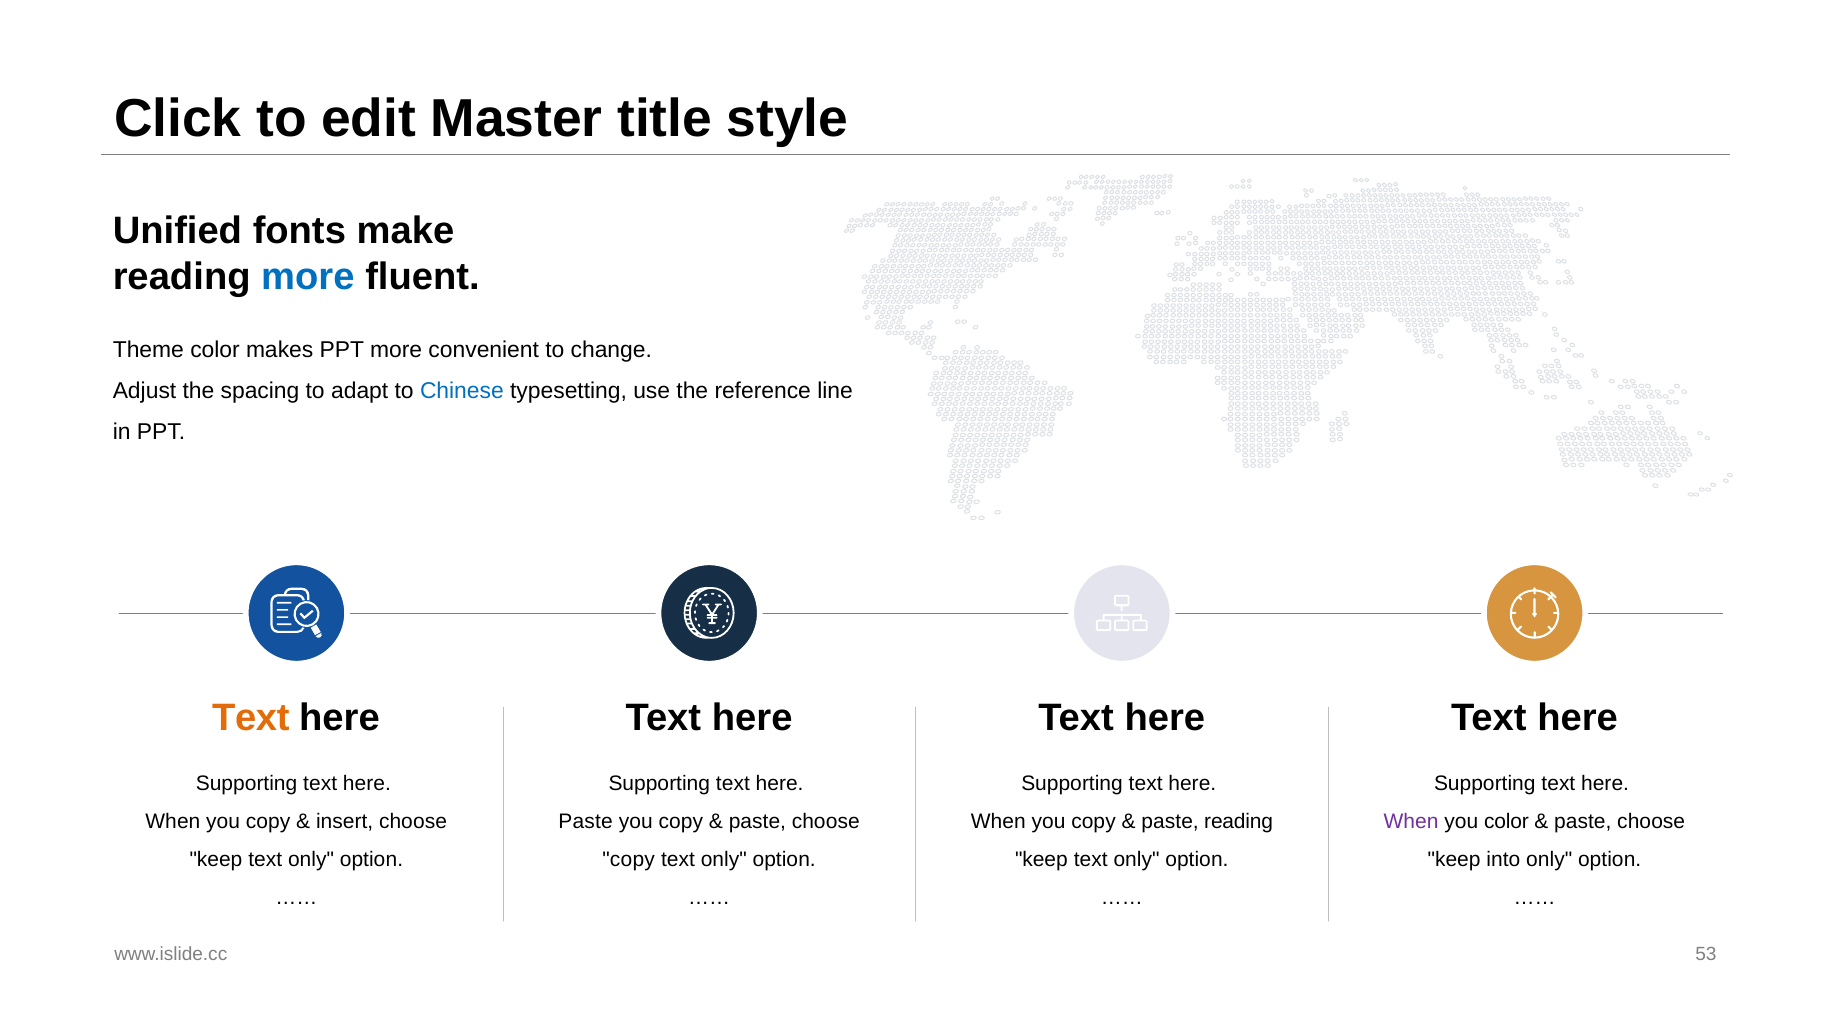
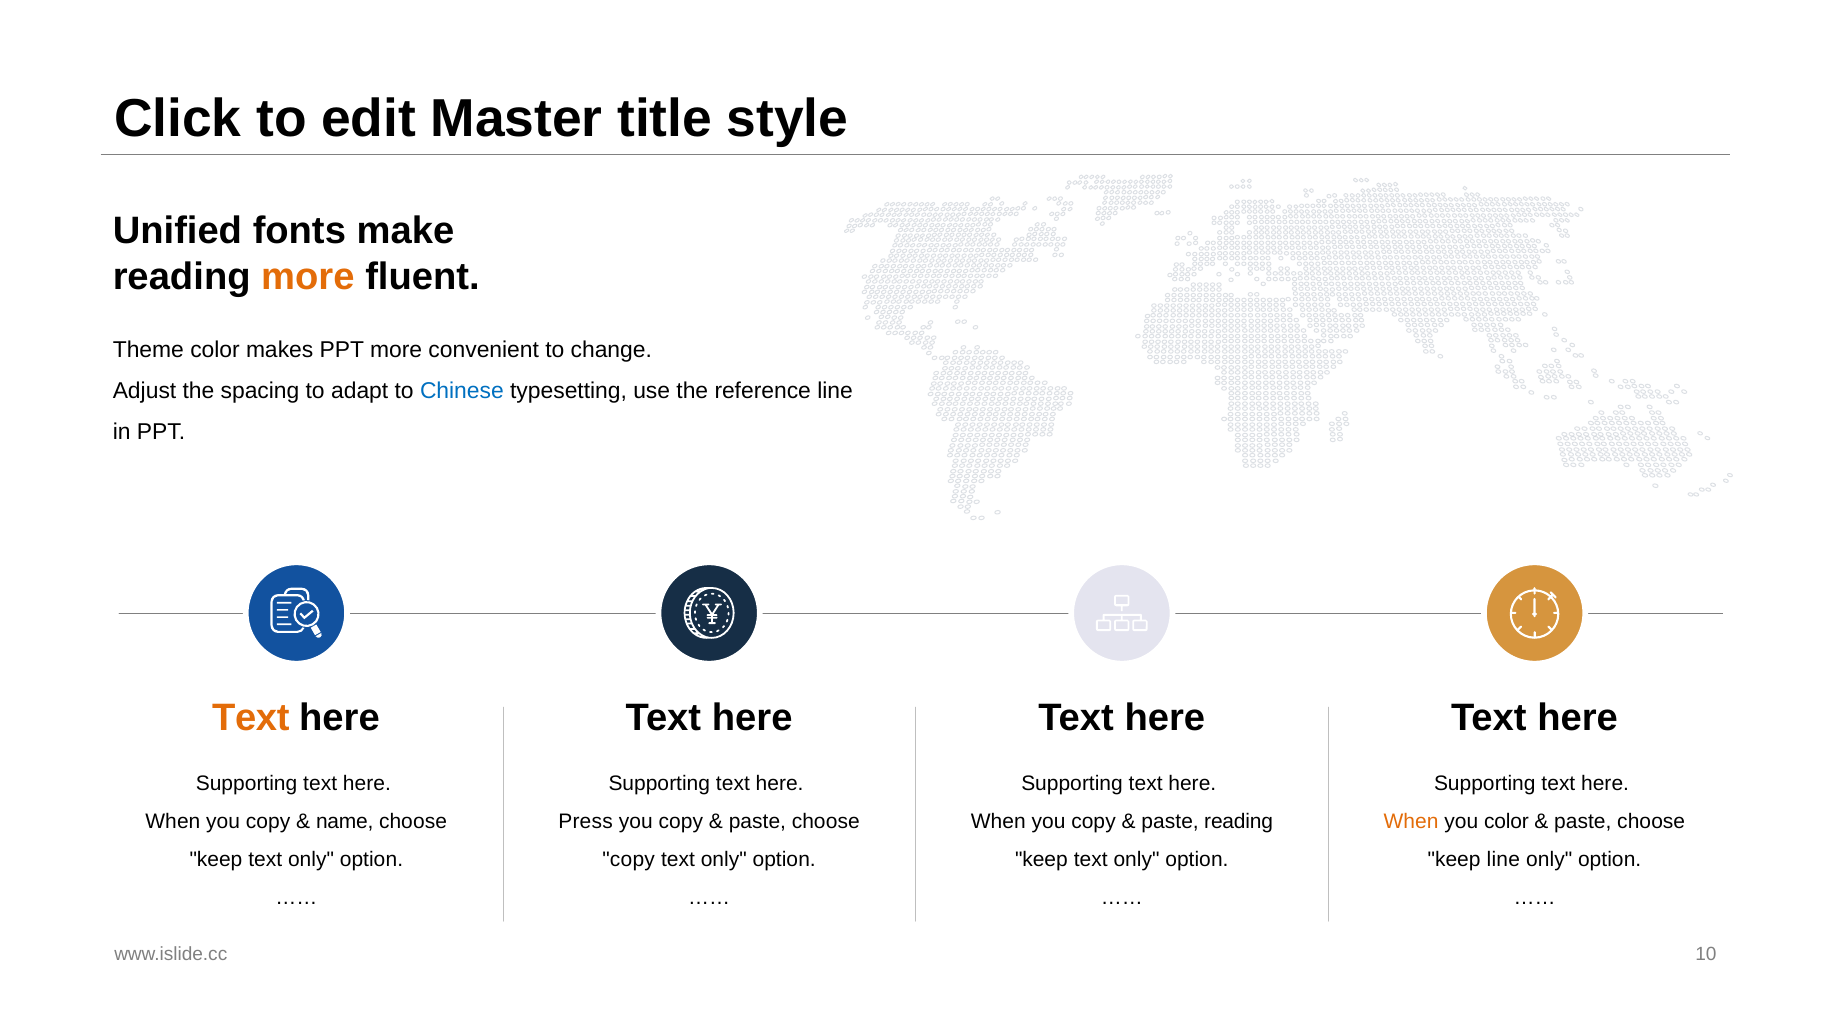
more colour: blue -> orange (308, 277)
insert: insert -> name (345, 822)
Paste: Paste -> Press (586, 822)
When colour: purple -> orange (1411, 822)
keep into: into -> line (1503, 859)
53: 53 -> 10 (1706, 954)
